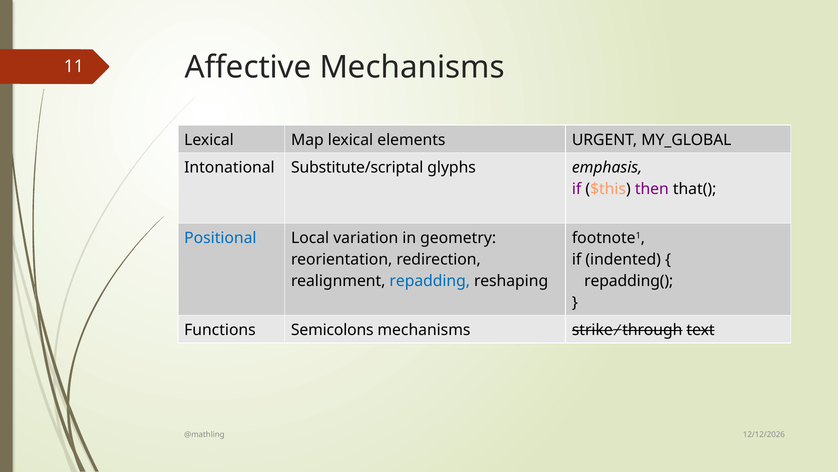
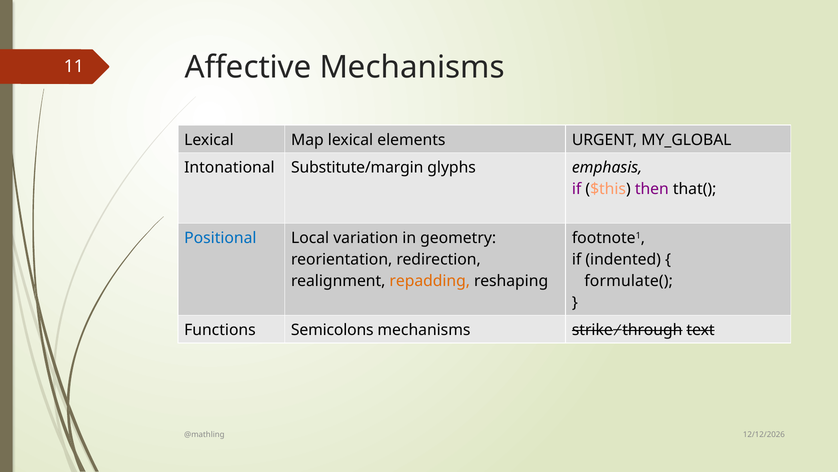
Substitute/scriptal: Substitute/scriptal -> Substitute/margin (357, 167)
repadding colour: blue -> orange (430, 281)
repadding(: repadding( -> formulate( (629, 281)
